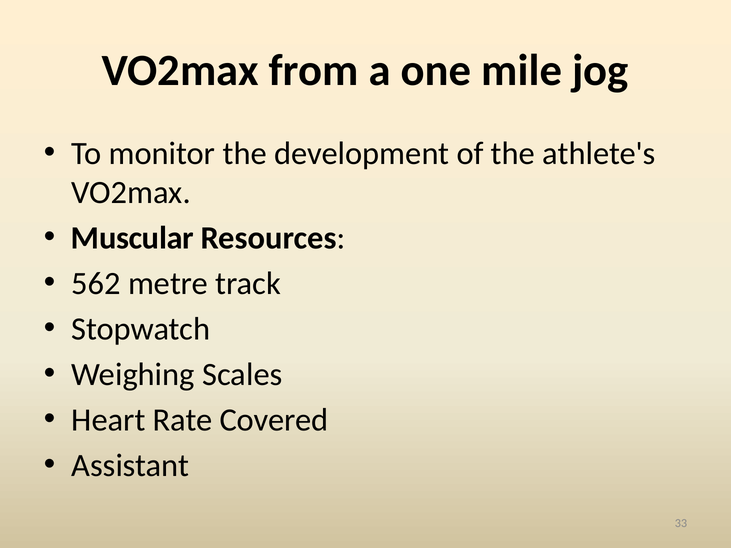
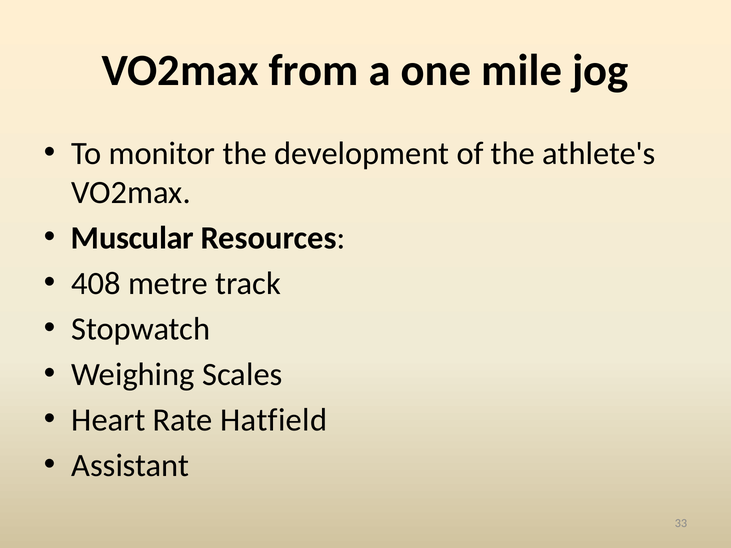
562: 562 -> 408 (96, 283)
Covered: Covered -> Hatfield (274, 420)
